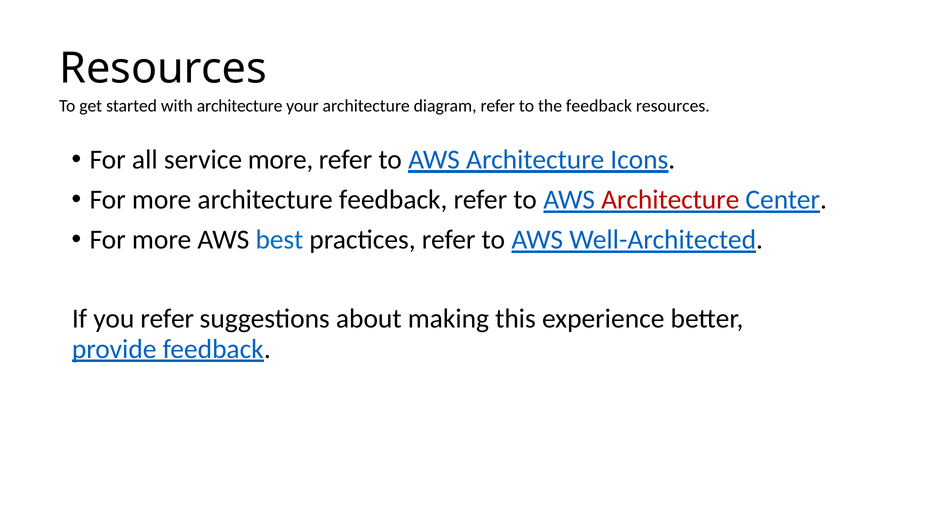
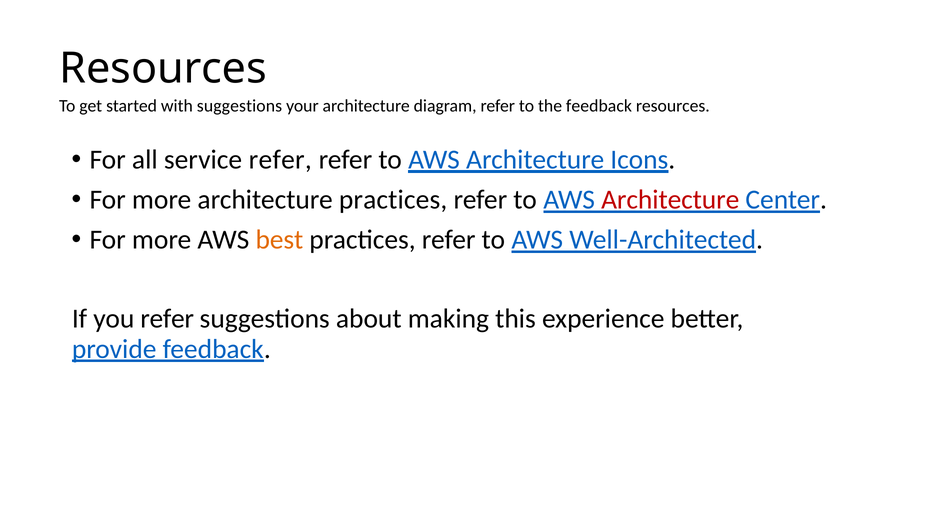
with architecture: architecture -> suggestions (239, 106)
service more: more -> refer (280, 160)
architecture feedback: feedback -> practices (393, 200)
best colour: blue -> orange (279, 240)
